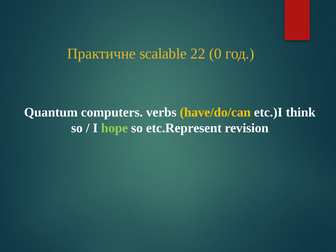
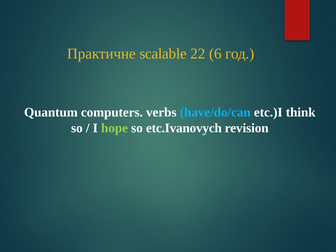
0: 0 -> 6 (215, 54)
have/do/can colour: yellow -> light blue (215, 112)
etc.Represent: etc.Represent -> etc.Ivanovych (184, 128)
